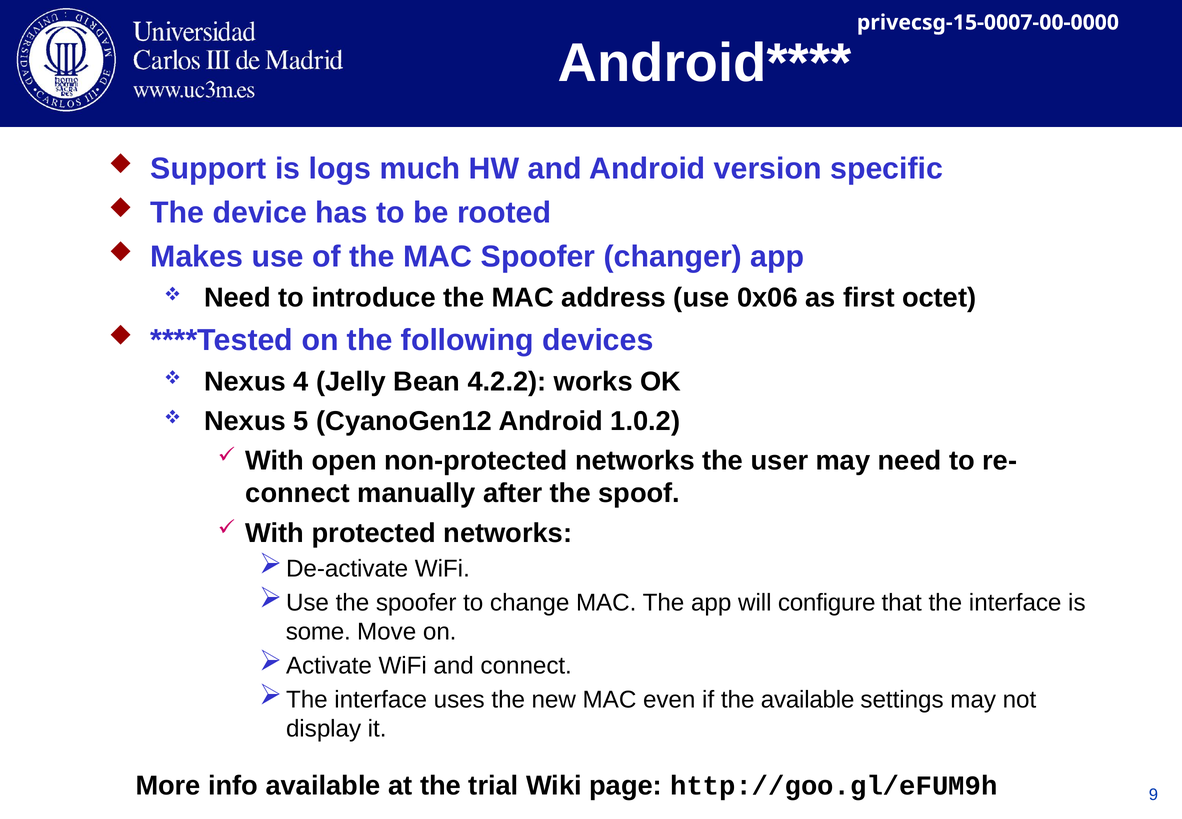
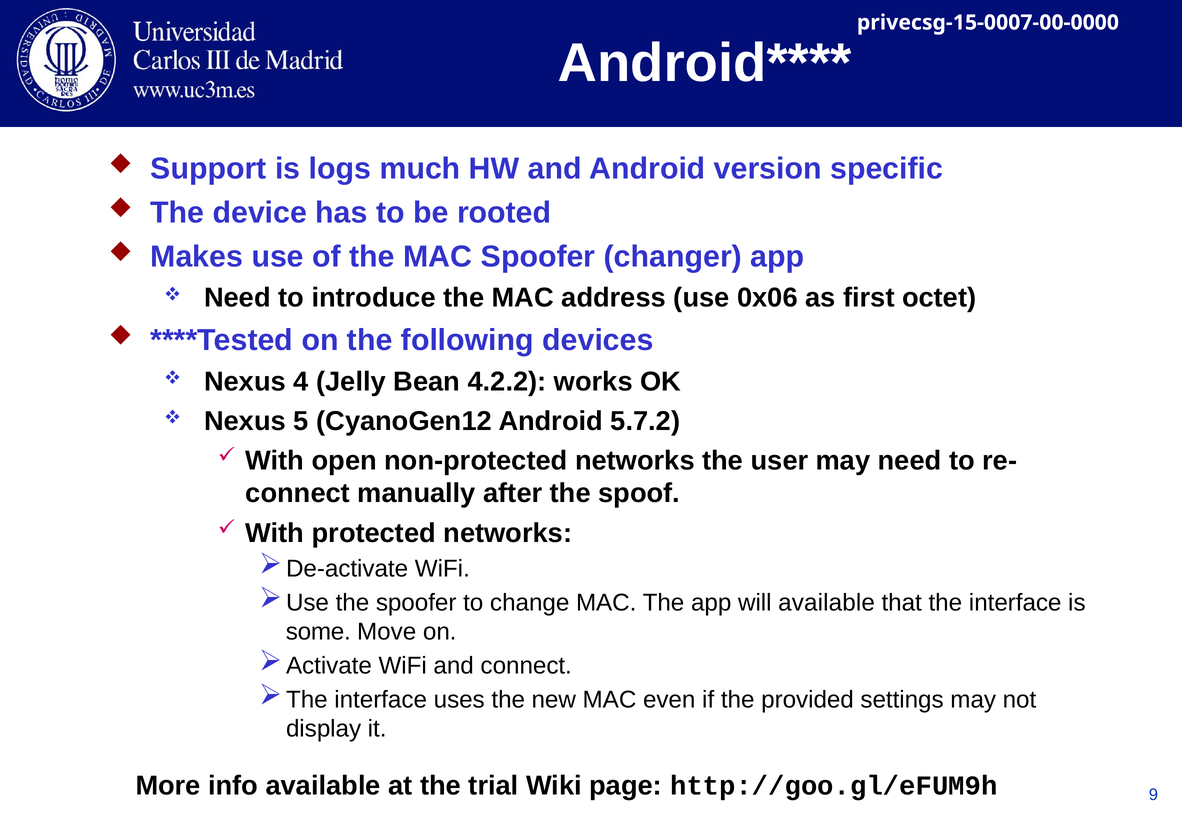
1.0.2: 1.0.2 -> 5.7.2 (645, 421)
will configure: configure -> available (827, 602)
the available: available -> provided (808, 699)
